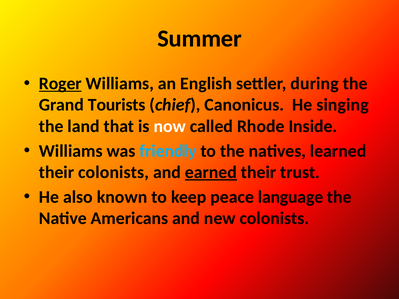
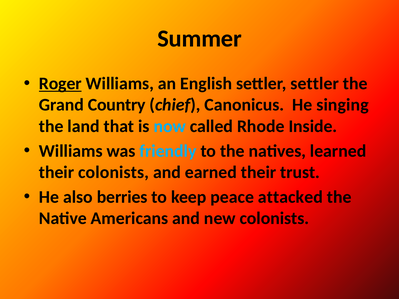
settler during: during -> settler (315, 84)
Tourists: Tourists -> Country (117, 105)
now colour: white -> light blue (170, 126)
earned underline: present -> none (211, 172)
known: known -> berries (122, 197)
language: language -> attacked (290, 197)
